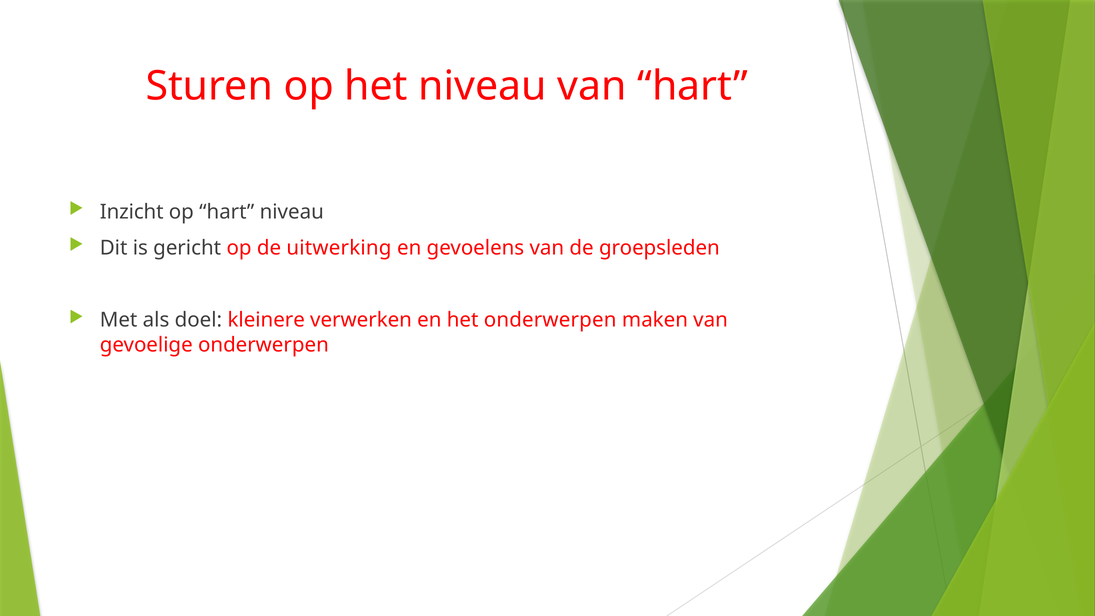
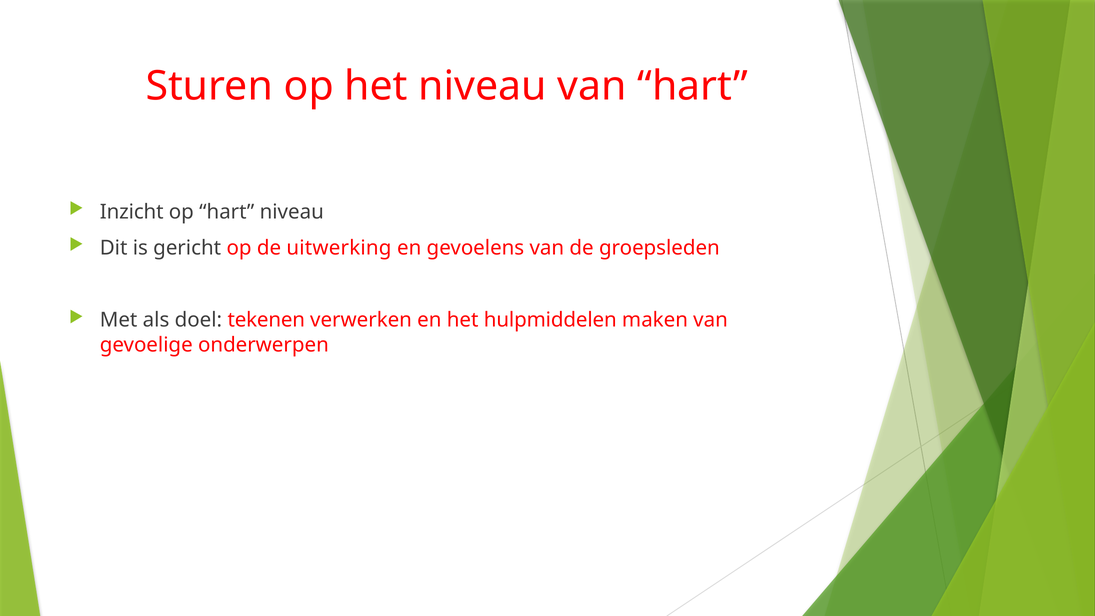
kleinere: kleinere -> tekenen (266, 320)
het onderwerpen: onderwerpen -> hulpmiddelen (550, 320)
